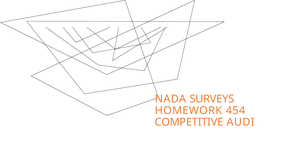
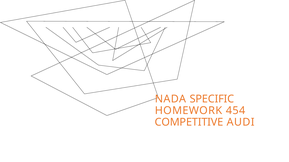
SURVEYS: SURVEYS -> SPECIFIC (212, 99)
